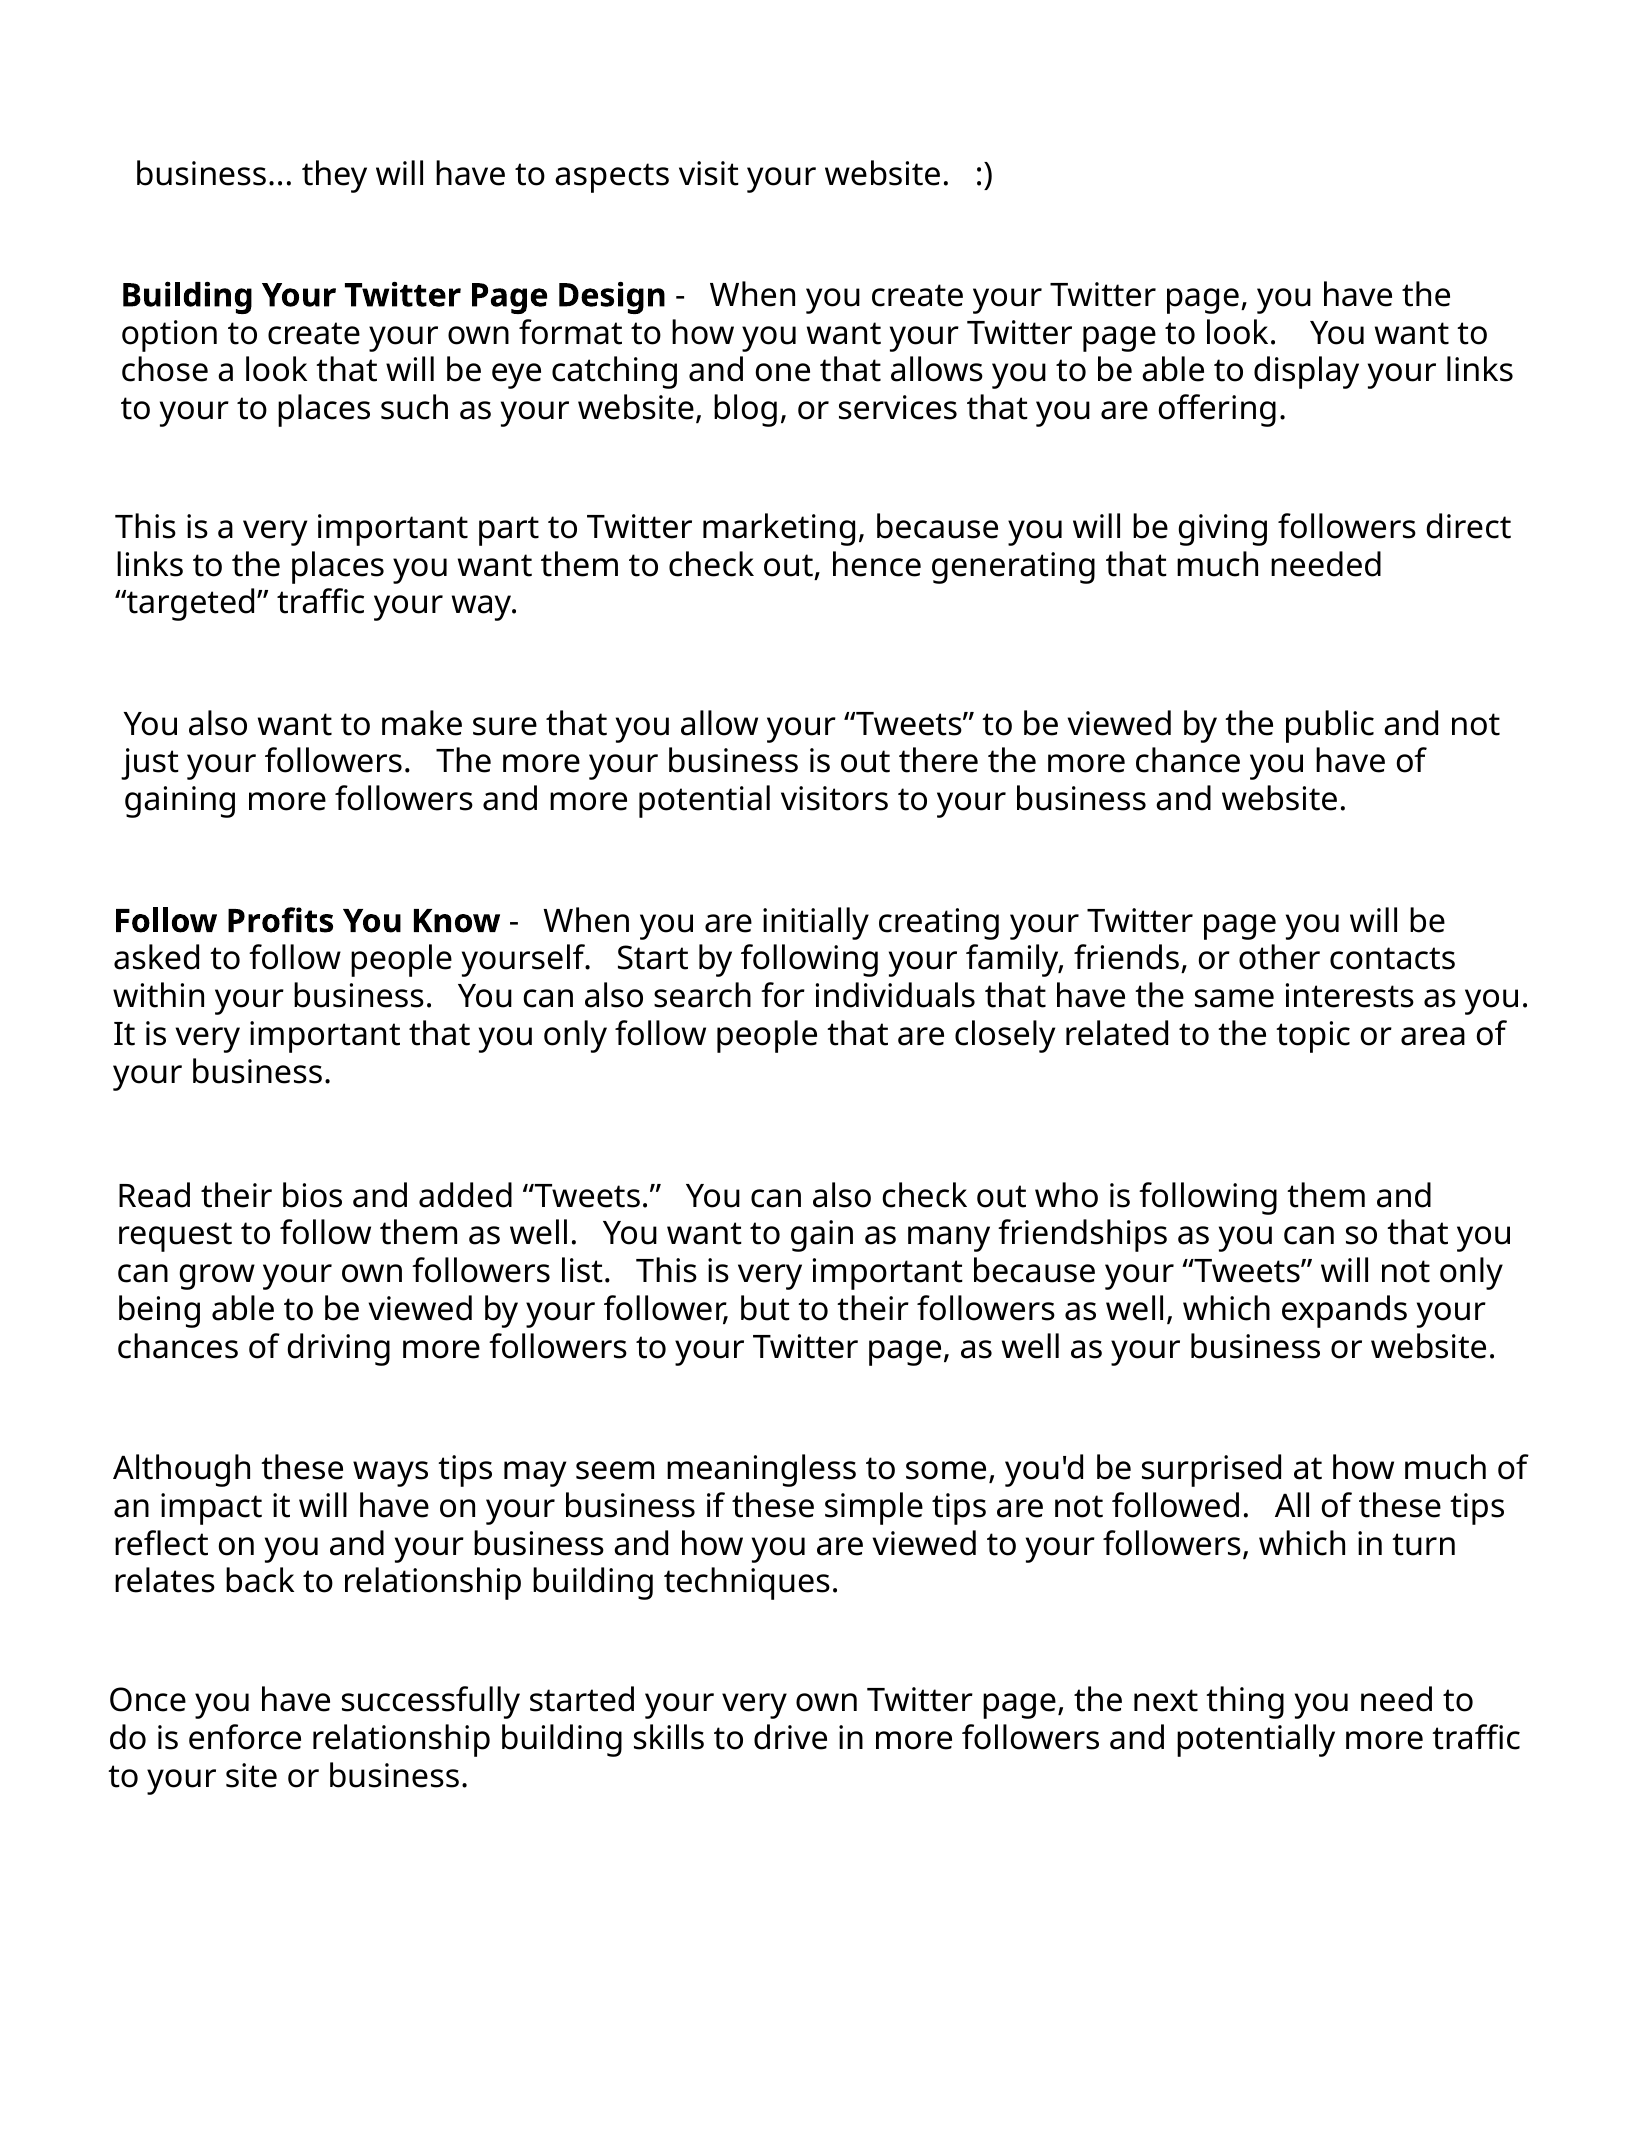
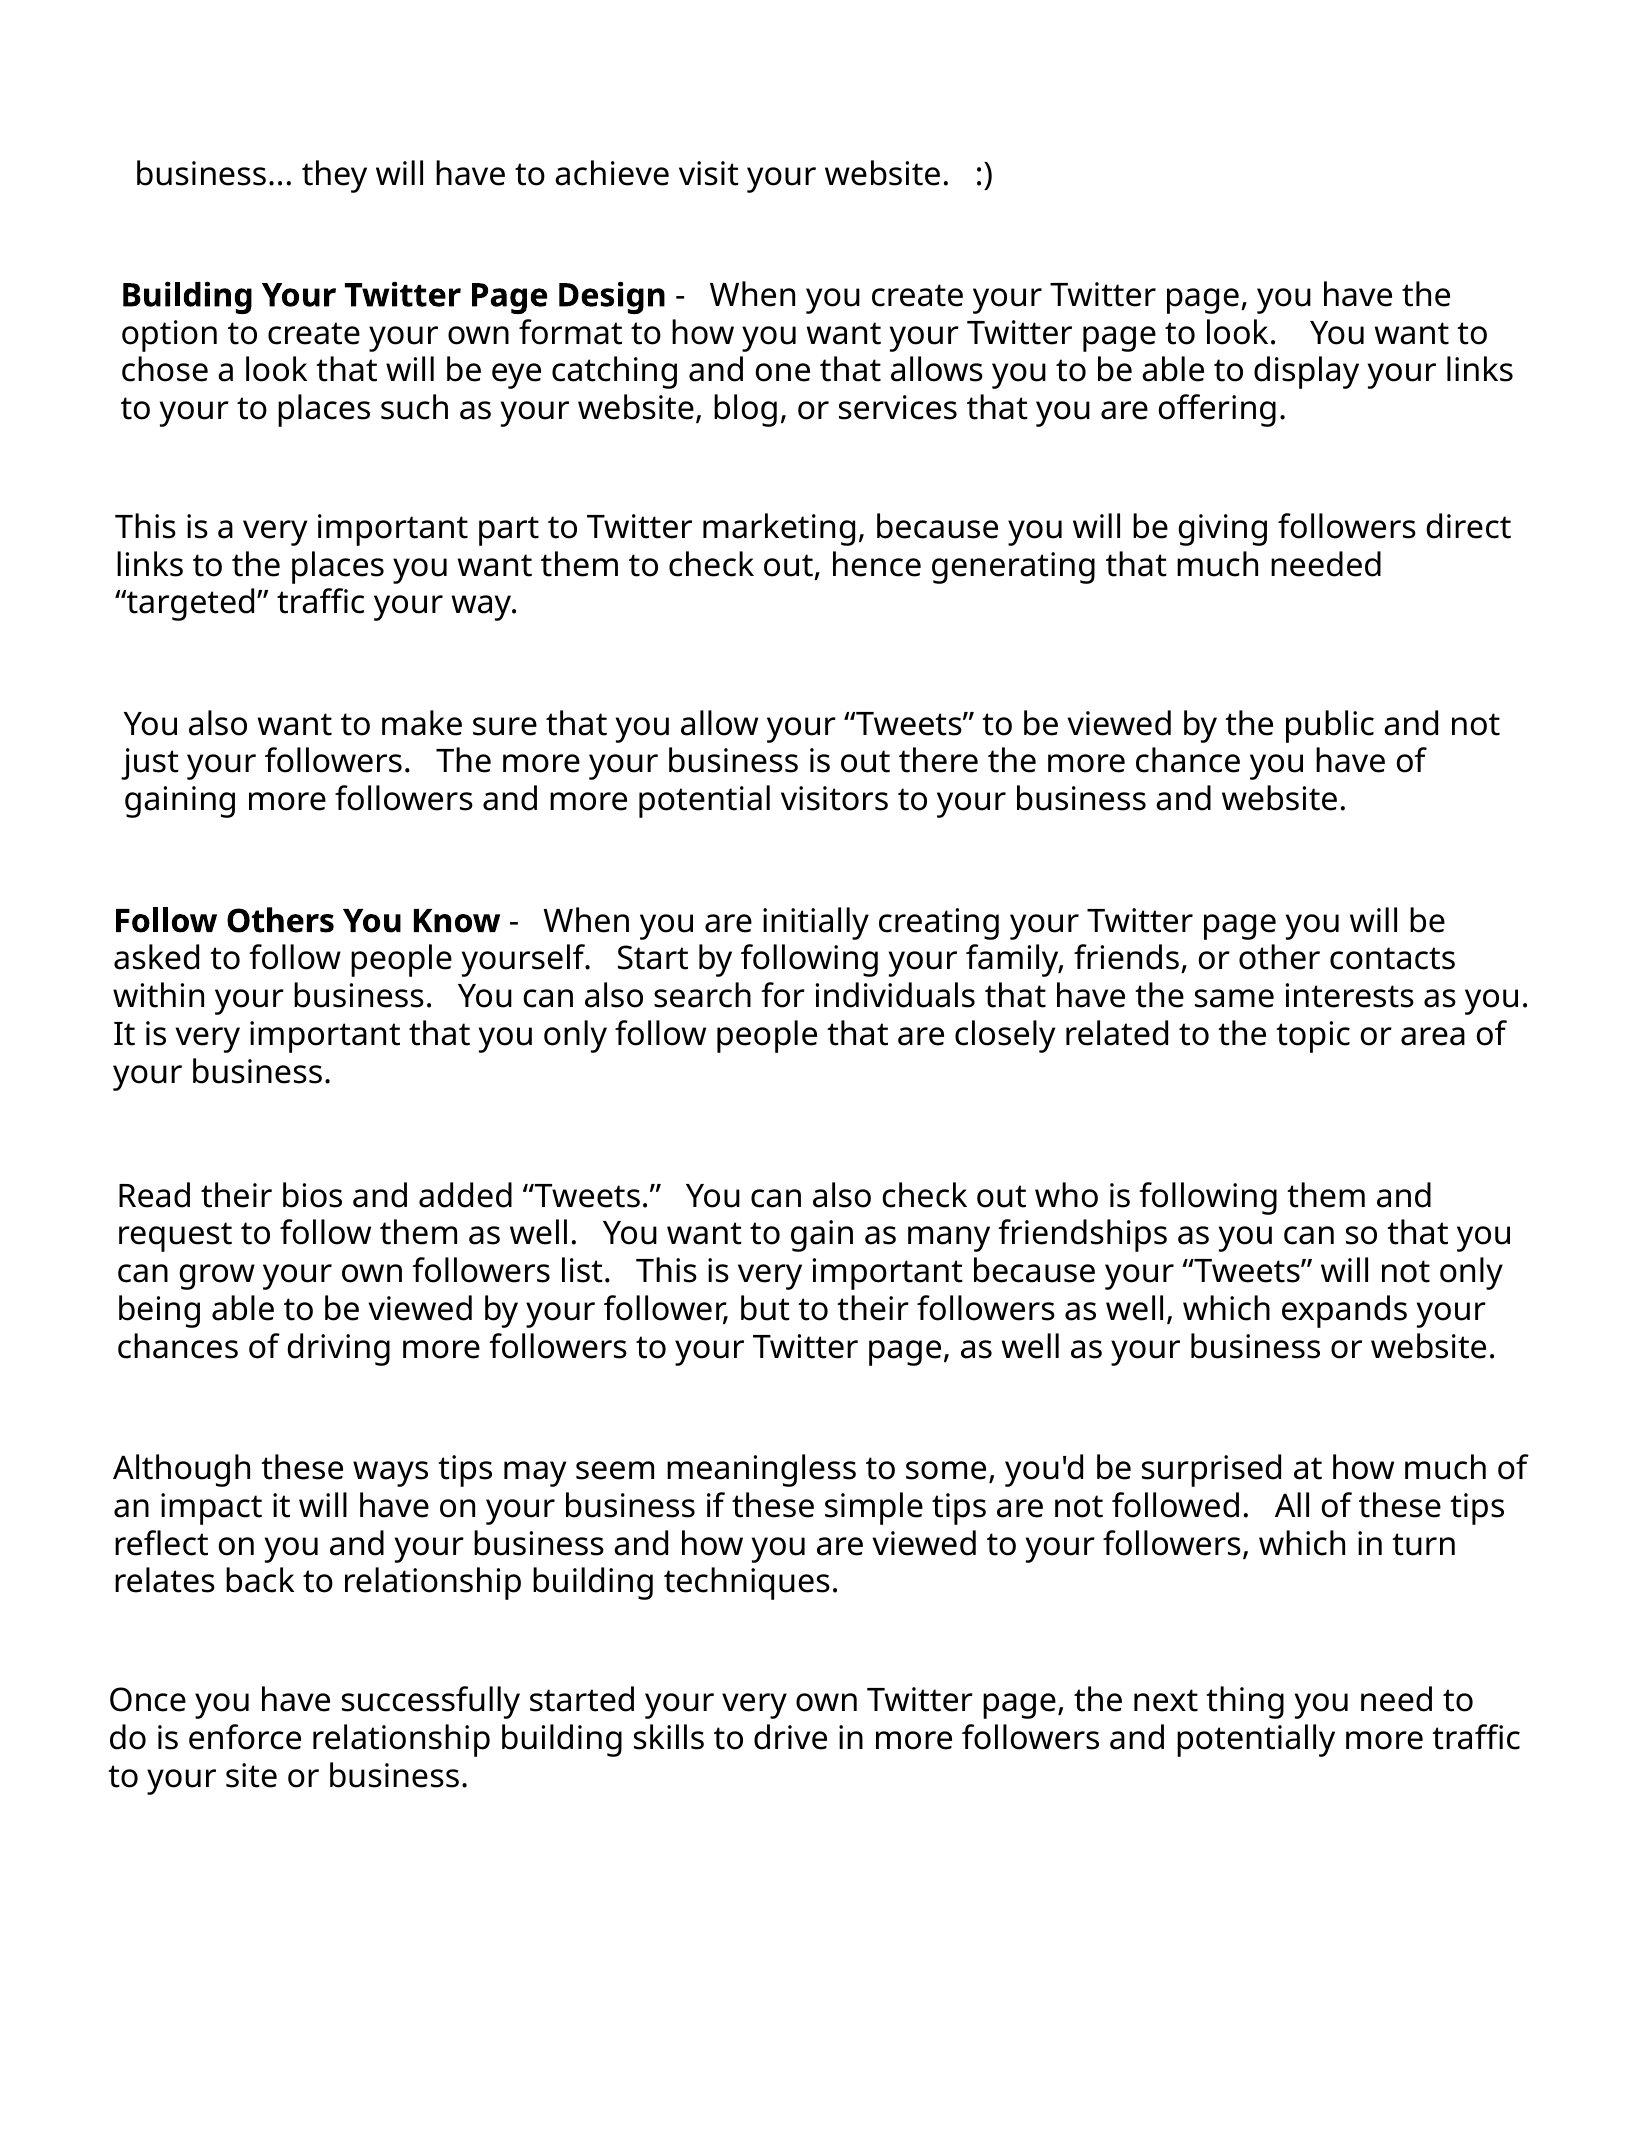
aspects: aspects -> achieve (612, 174)
Profits: Profits -> Others (280, 922)
